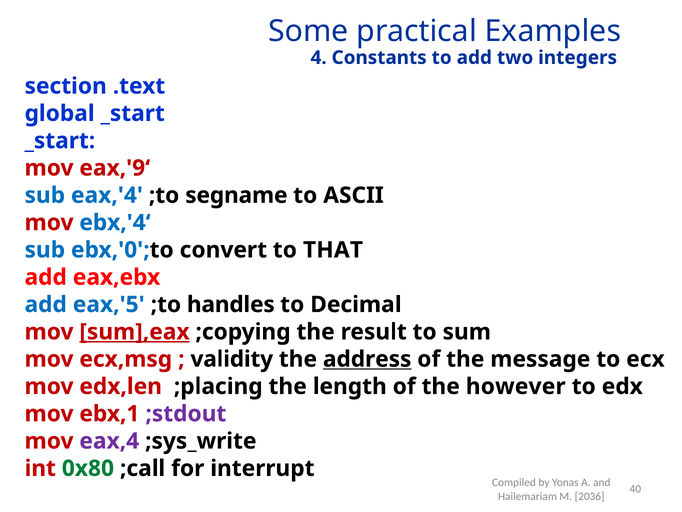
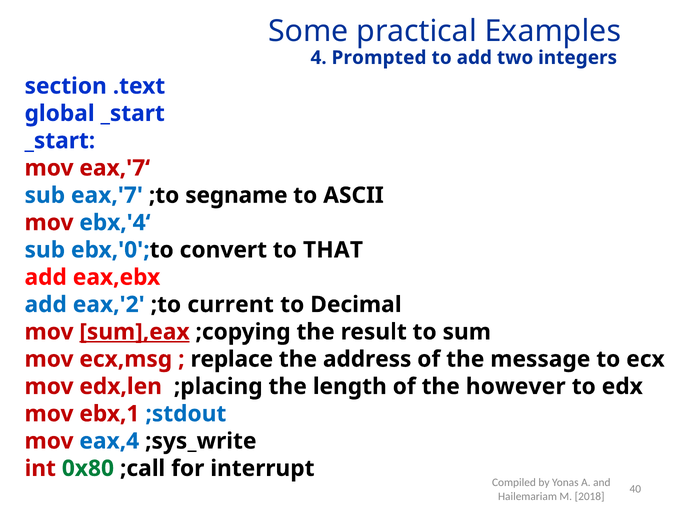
Constants: Constants -> Prompted (379, 58)
eax,'9‘: eax,'9‘ -> eax,'7‘ (115, 168)
eax,'4: eax,'4 -> eax,'7 (107, 195)
eax,'5: eax,'5 -> eax,'2 (109, 304)
handles: handles -> current (231, 304)
validity: validity -> replace (232, 359)
address underline: present -> none (367, 359)
;stdout colour: purple -> blue (186, 413)
eax,4 colour: purple -> blue (109, 441)
2036: 2036 -> 2018 (590, 496)
